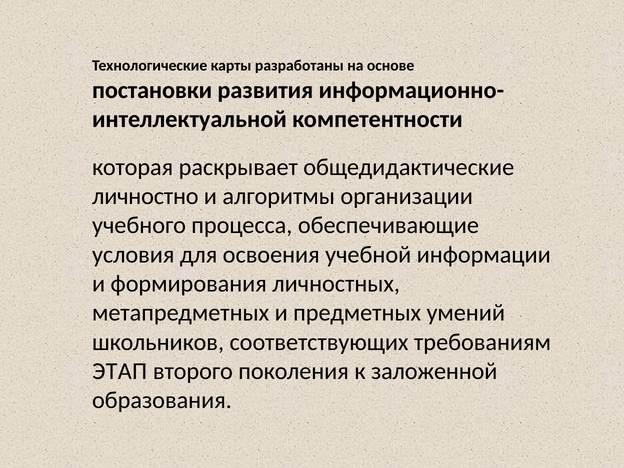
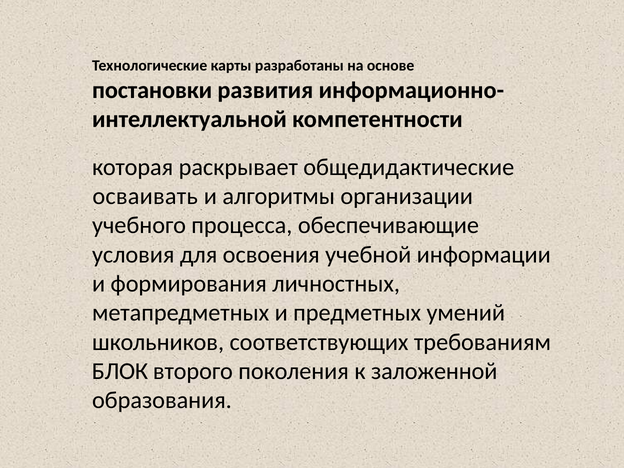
личностно: личностно -> осваивать (145, 196)
ЭТАП: ЭТАП -> БЛОК (120, 371)
